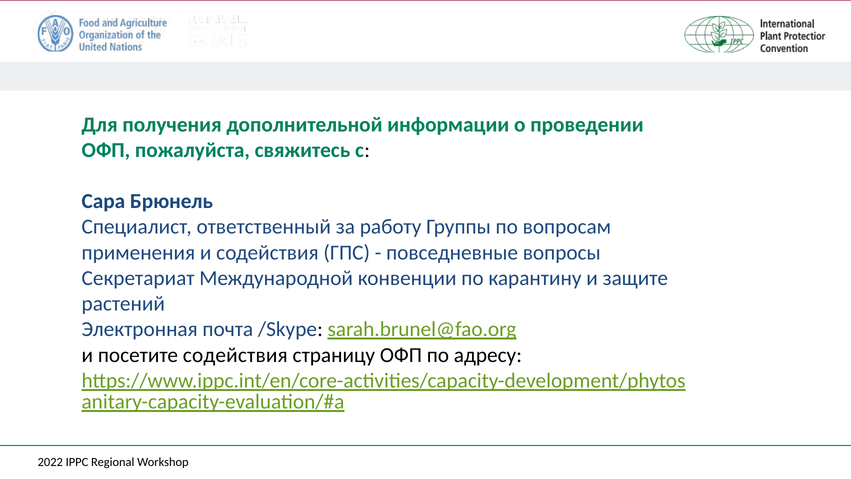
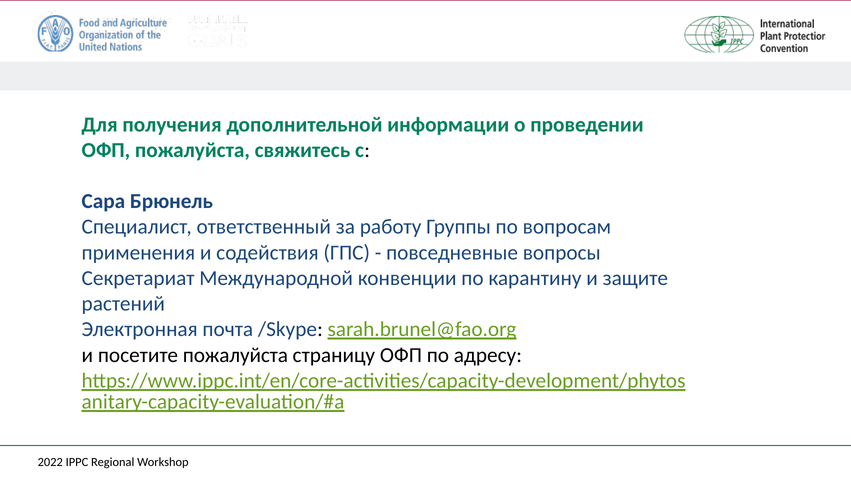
посетите содействия: содействия -> пожалуйста (235, 355)
